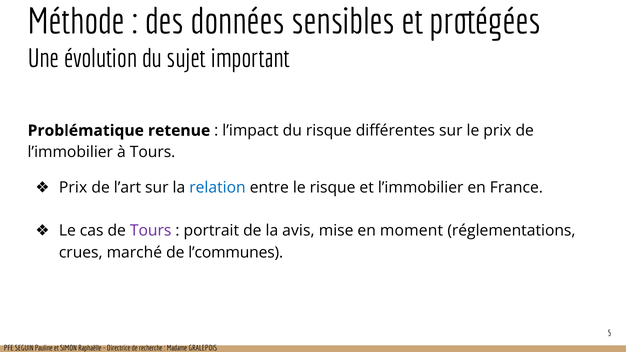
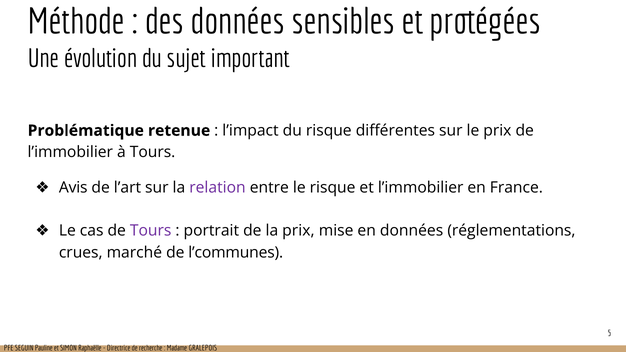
Prix: Prix -> Avis (73, 188)
relation colour: blue -> purple (217, 188)
la avis: avis -> prix (298, 231)
en moment: moment -> données (412, 231)
